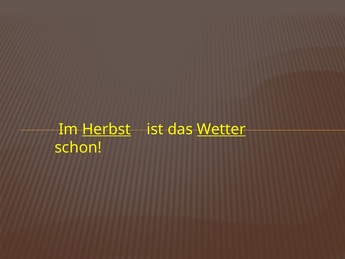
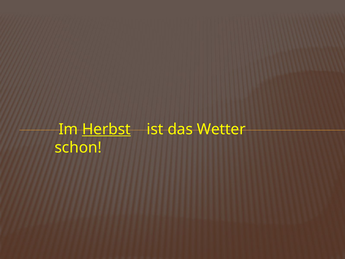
Wetter underline: present -> none (221, 129)
